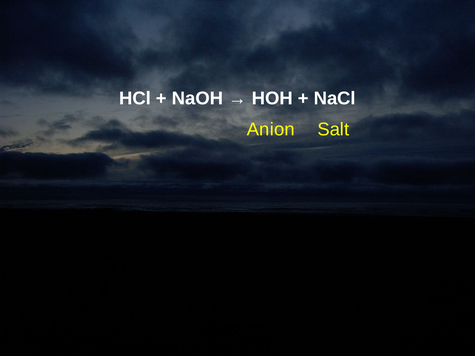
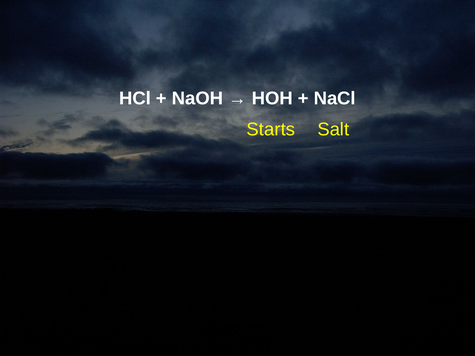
Anion: Anion -> Starts (271, 129)
